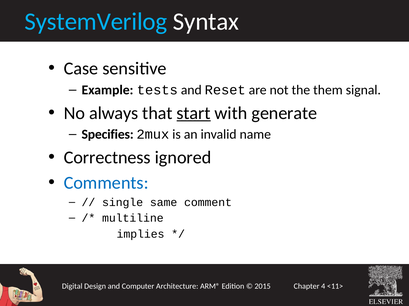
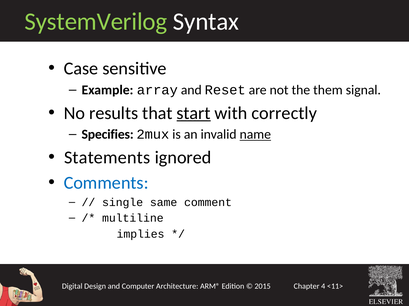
SystemVerilog colour: light blue -> light green (96, 22)
tests: tests -> array (157, 90)
always: always -> results (114, 113)
generate: generate -> correctly (284, 113)
name underline: none -> present (255, 135)
Correctness: Correctness -> Statements (107, 158)
